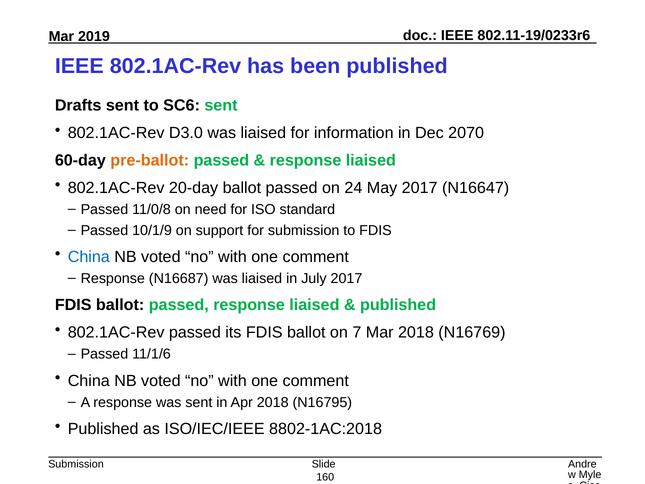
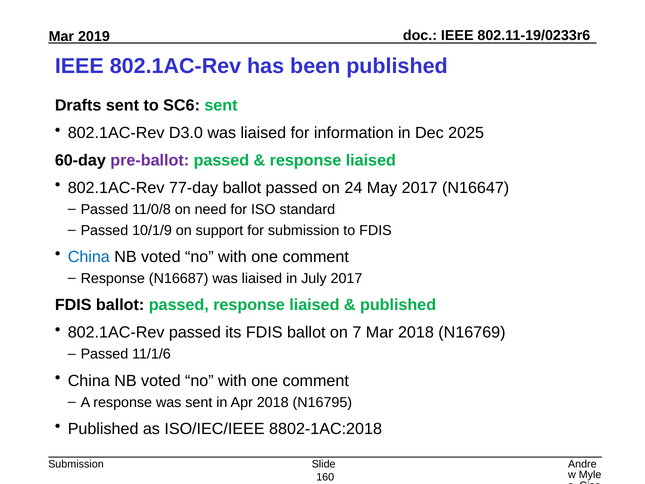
2070: 2070 -> 2025 (466, 133)
pre-ballot colour: orange -> purple (150, 160)
20-day: 20-day -> 77-day (194, 188)
